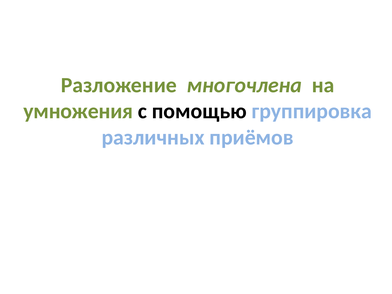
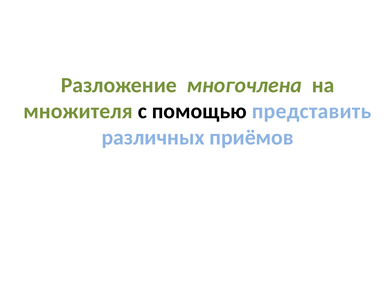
умножения: умножения -> множителя (78, 111)
группировка: группировка -> представить (312, 111)
